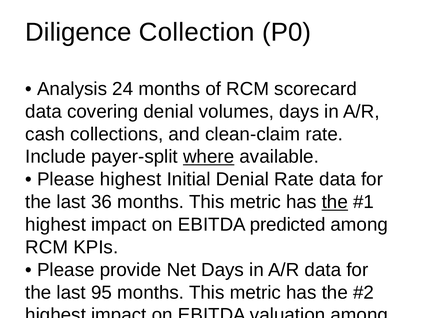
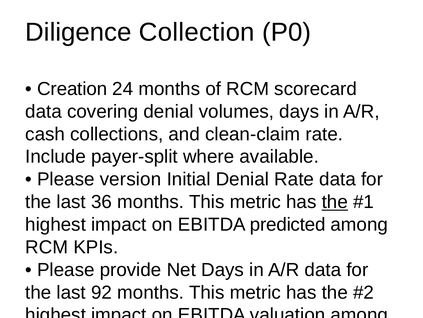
Analysis: Analysis -> Creation (72, 89)
where underline: present -> none (209, 156)
Please highest: highest -> version (131, 179)
95: 95 -> 92 (102, 292)
